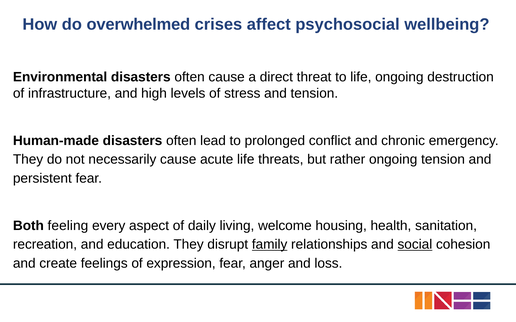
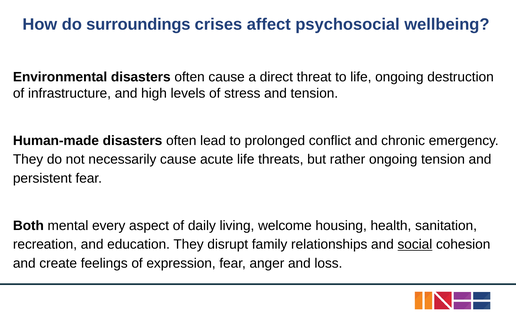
overwhelmed: overwhelmed -> surroundings (138, 24)
feeling: feeling -> mental (68, 226)
family underline: present -> none (270, 245)
